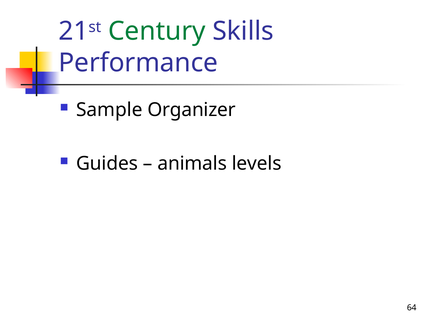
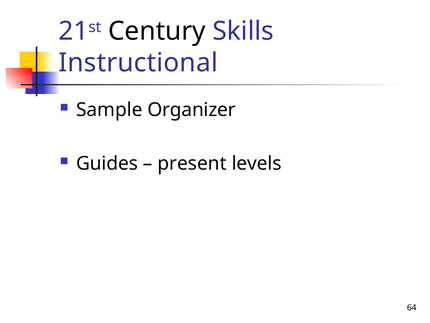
Century colour: green -> black (157, 31)
Performance: Performance -> Instructional (138, 63)
animals: animals -> present (192, 163)
